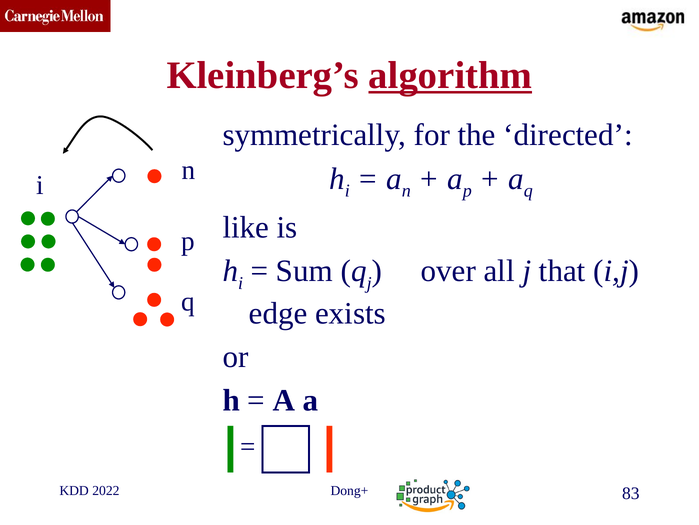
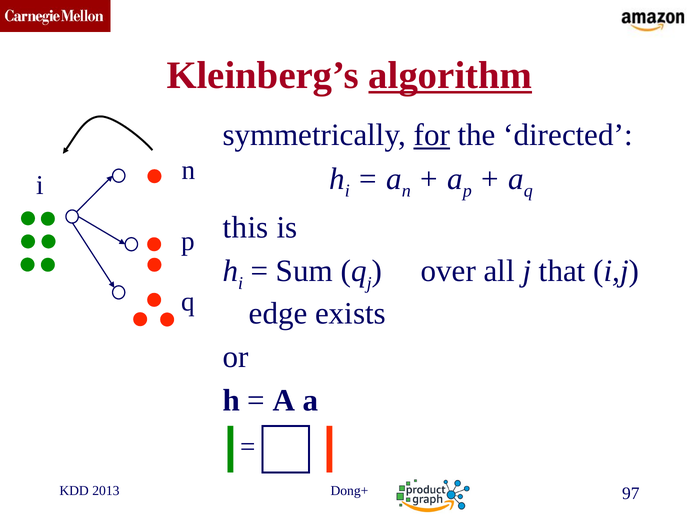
for underline: none -> present (432, 135)
like: like -> this (246, 227)
2022: 2022 -> 2013 (106, 490)
83: 83 -> 97 (631, 493)
